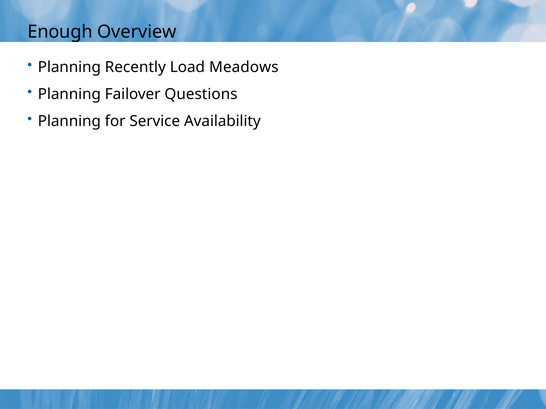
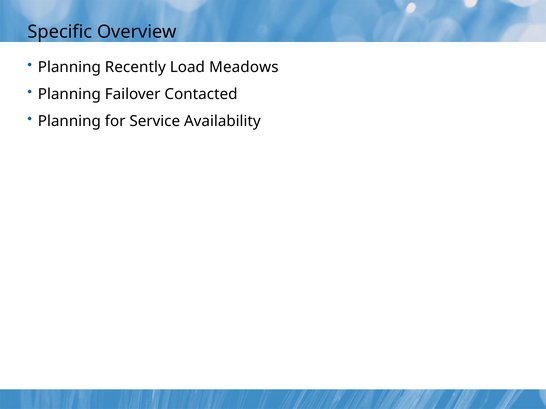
Enough: Enough -> Specific (60, 32)
Questions: Questions -> Contacted (201, 94)
